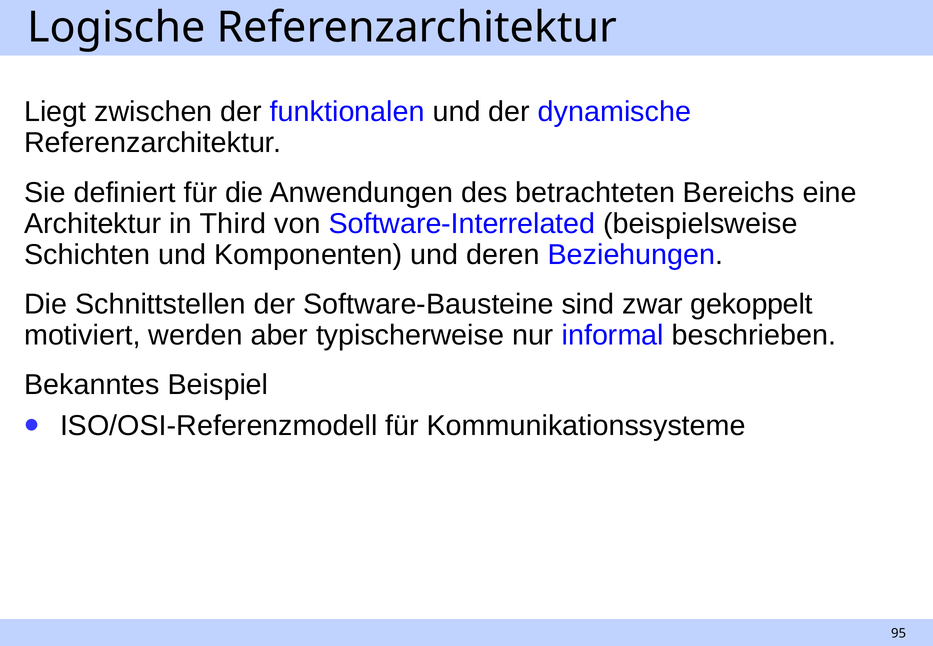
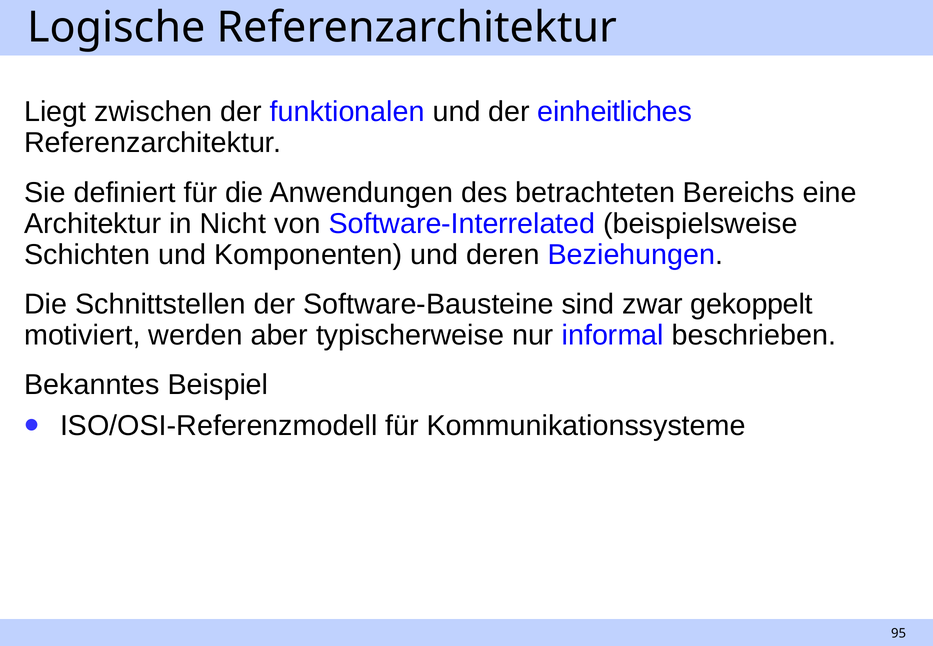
dynamische: dynamische -> einheitliches (615, 112)
Third: Third -> Nicht (233, 224)
